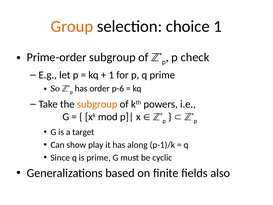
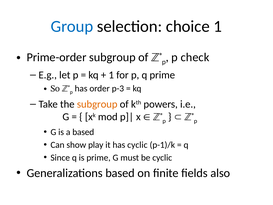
Group colour: orange -> blue (72, 26)
p-6: p-6 -> p-3 (118, 88)
a target: target -> based (83, 132)
has along: along -> cyclic (137, 145)
